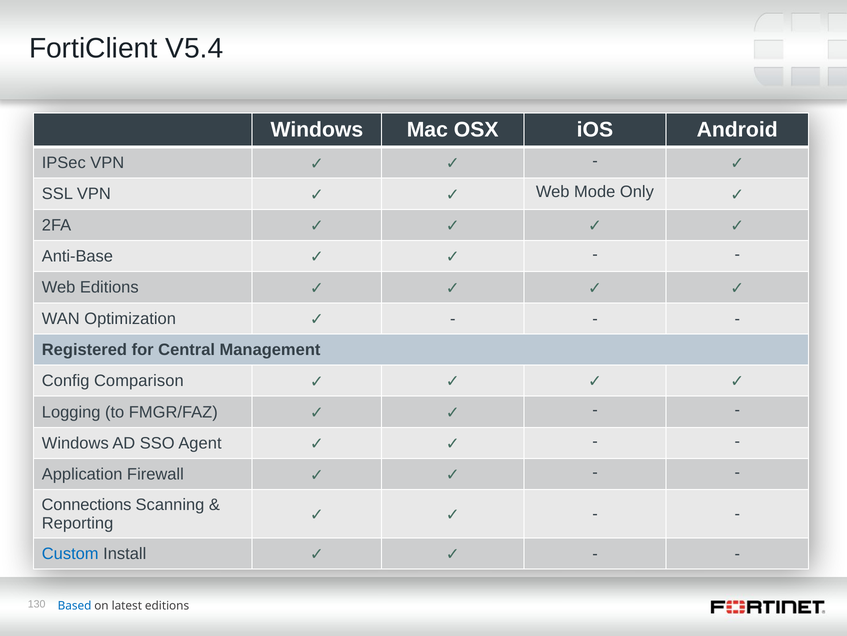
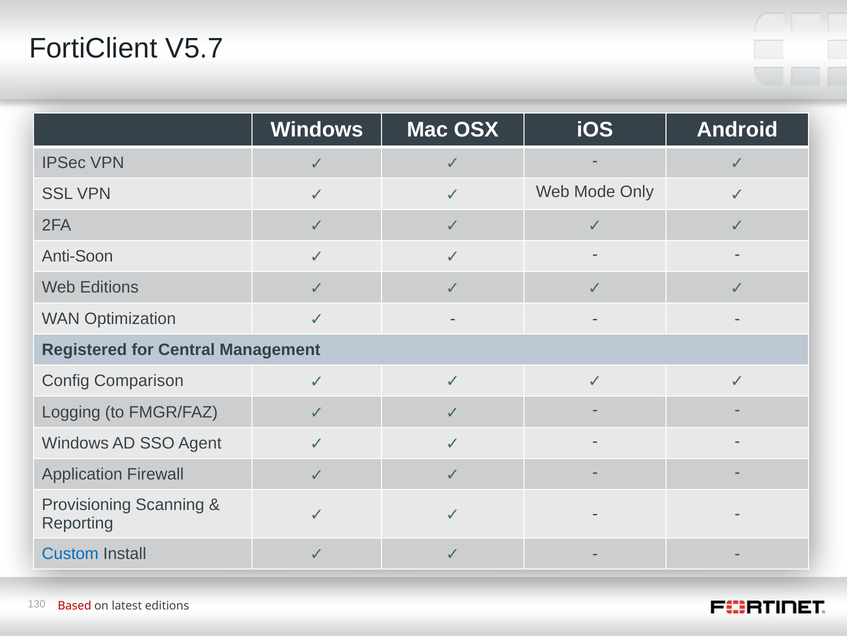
V5.4: V5.4 -> V5.7 (194, 49)
Anti-Base: Anti-Base -> Anti-Soon (77, 256)
Connections: Connections -> Provisioning (86, 504)
Based colour: blue -> red (75, 605)
